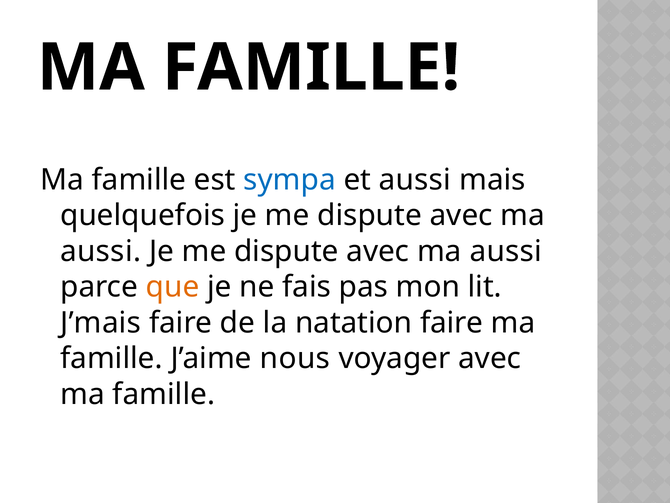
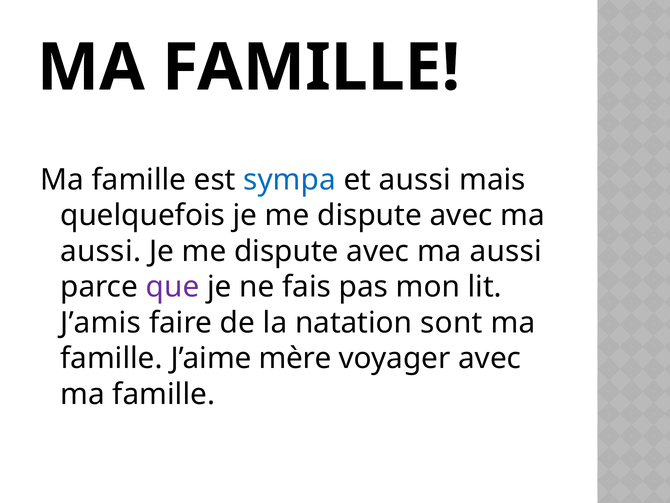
que colour: orange -> purple (173, 287)
J’mais: J’mais -> J’amis (101, 323)
natation faire: faire -> sont (451, 323)
nous: nous -> mère (295, 358)
